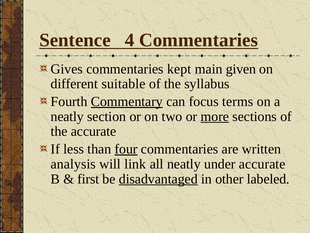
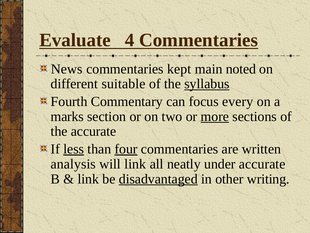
Sentence: Sentence -> Evaluate (75, 40)
Gives: Gives -> News (67, 69)
given: given -> noted (241, 69)
syllabus underline: none -> present (207, 84)
Commentary underline: present -> none (127, 101)
terms: terms -> every (238, 101)
neatly: neatly -> marks (67, 116)
less underline: none -> present (74, 149)
first: first -> link (88, 179)
labeled: labeled -> writing (268, 179)
